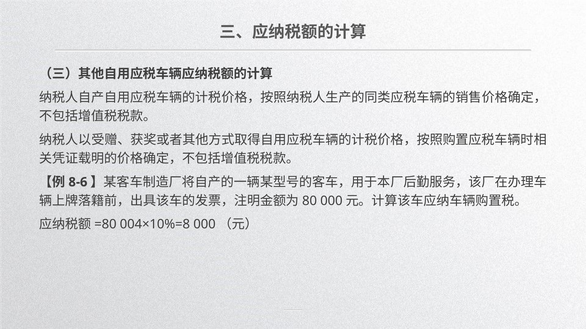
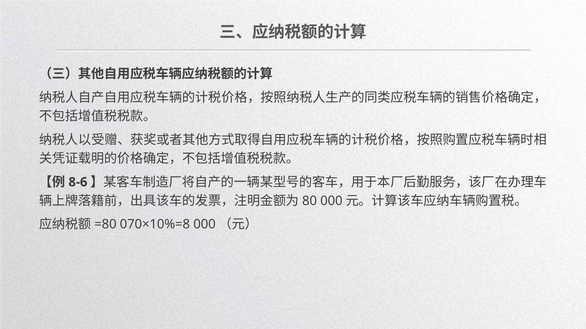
004×10%=8: 004×10%=8 -> 070×10%=8 (155, 225)
